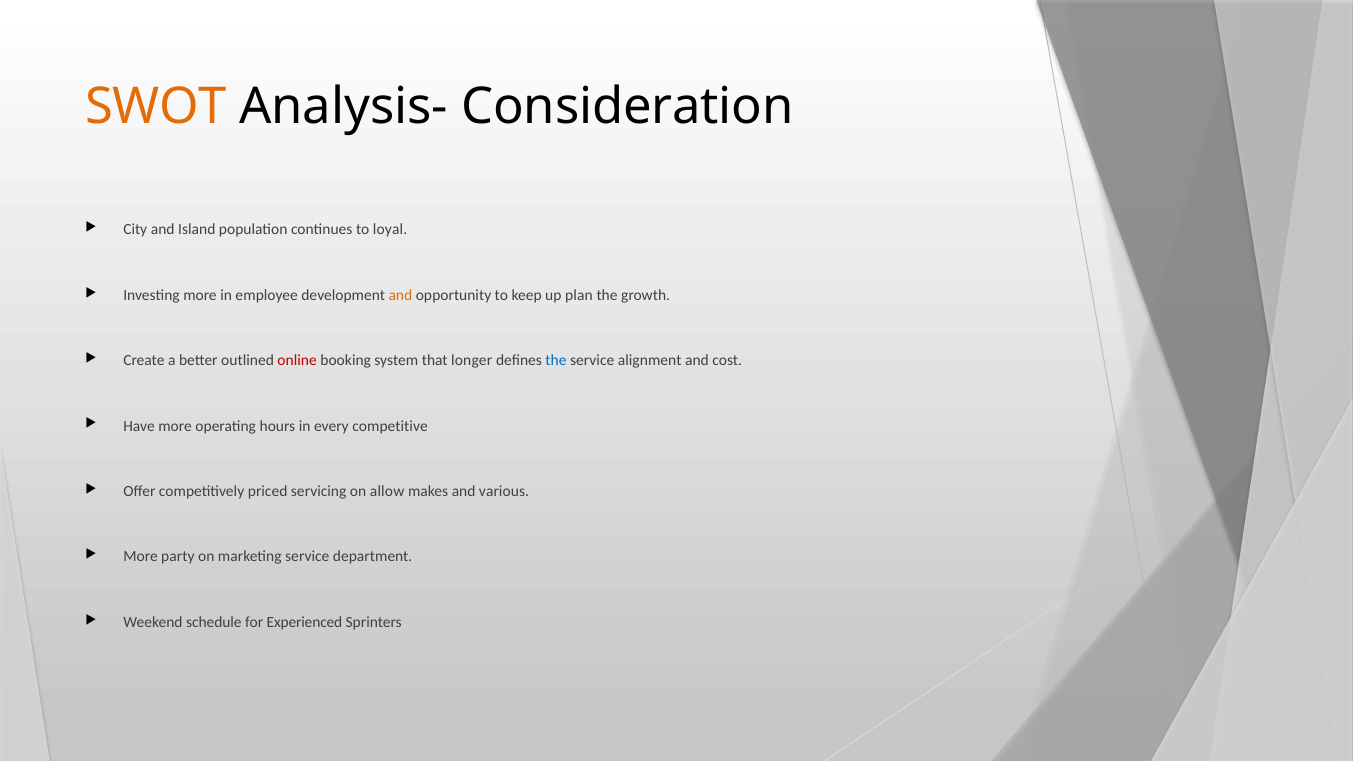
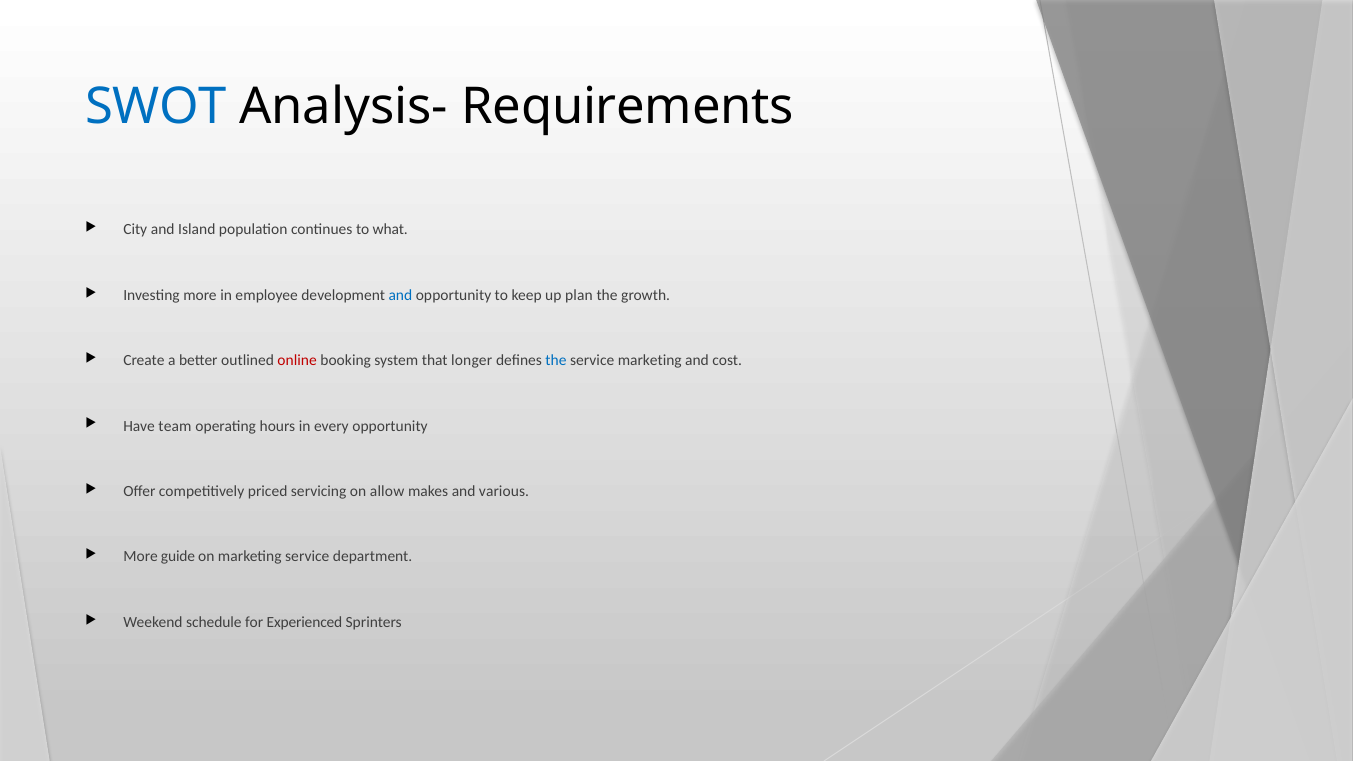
SWOT colour: orange -> blue (156, 107)
Consideration: Consideration -> Requirements (628, 107)
loyal: loyal -> what (390, 230)
and colour: orange -> blue (400, 295)
service alignment: alignment -> marketing (650, 361)
Have more: more -> team (175, 426)
every competitive: competitive -> opportunity (390, 426)
party: party -> guide (178, 557)
